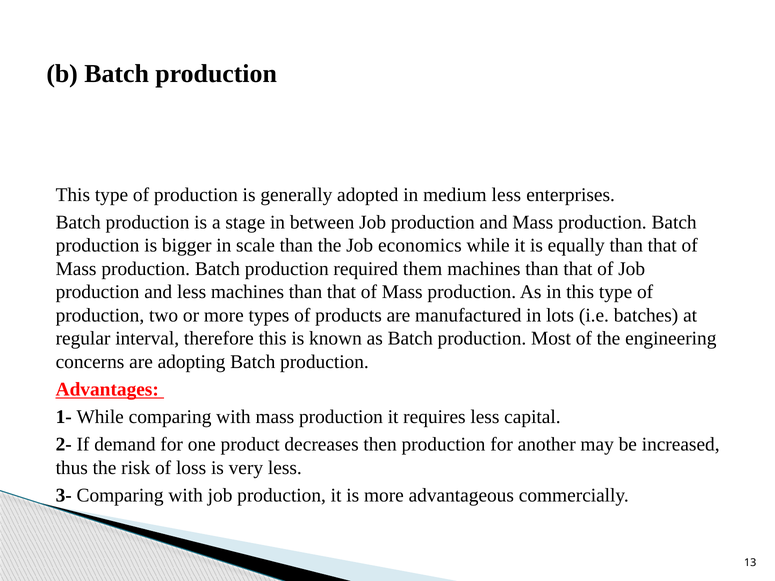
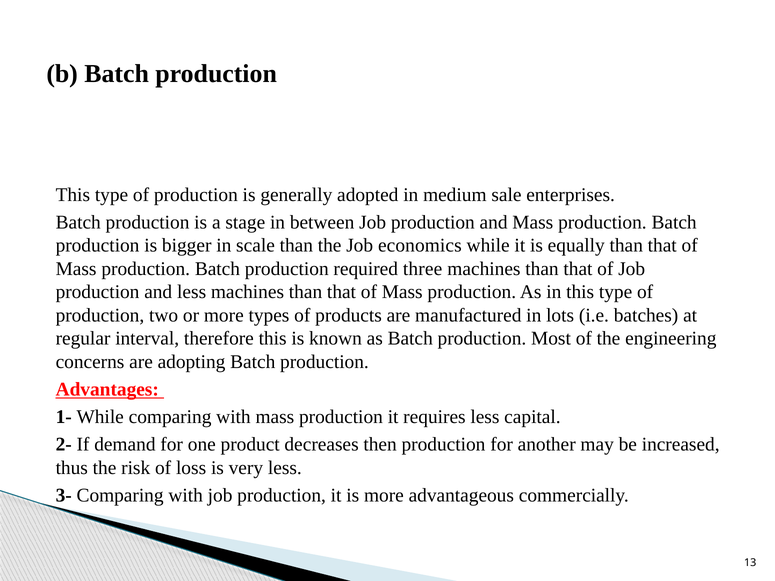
medium less: less -> sale (506, 195)
them: them -> three (423, 269)
